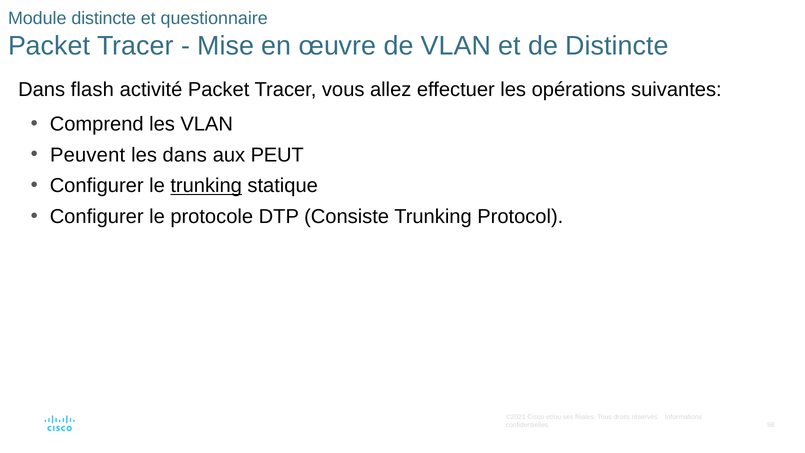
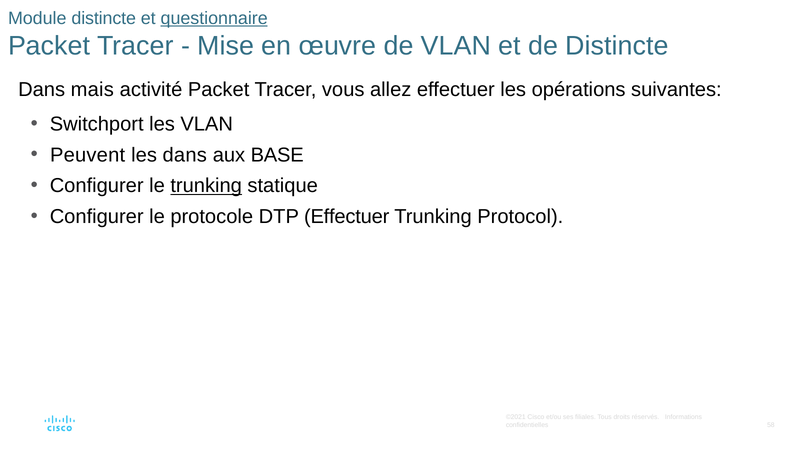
questionnaire underline: none -> present (214, 18)
flash: flash -> mais (92, 90)
Comprend: Comprend -> Switchport (97, 124)
PEUT: PEUT -> BASE (277, 155)
DTP Consiste: Consiste -> Effectuer (347, 217)
